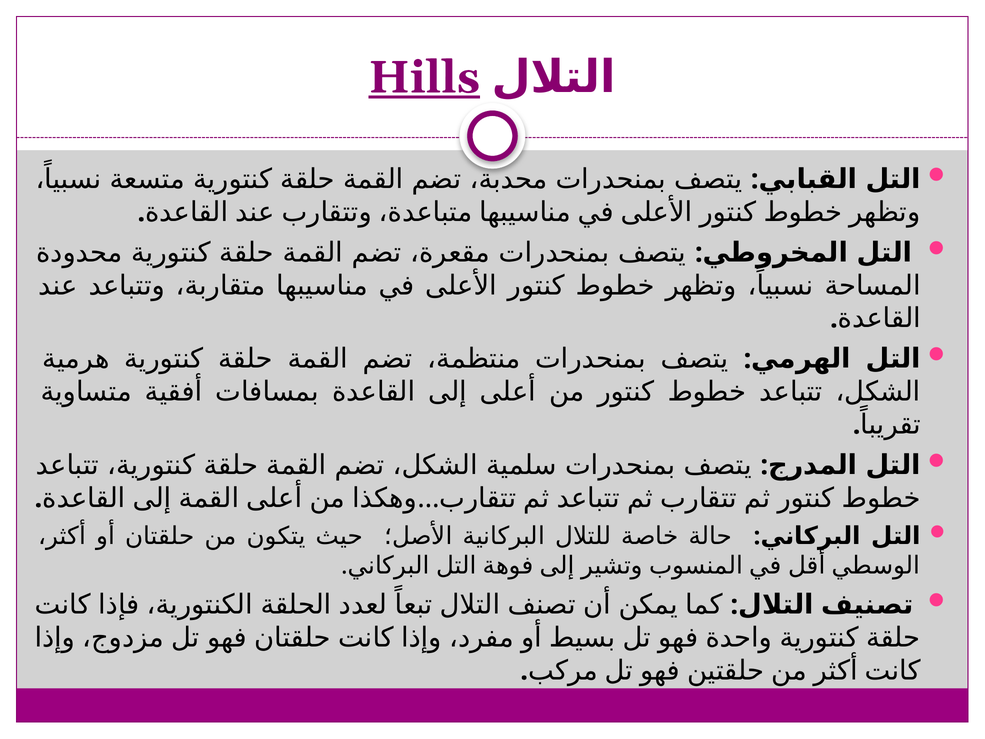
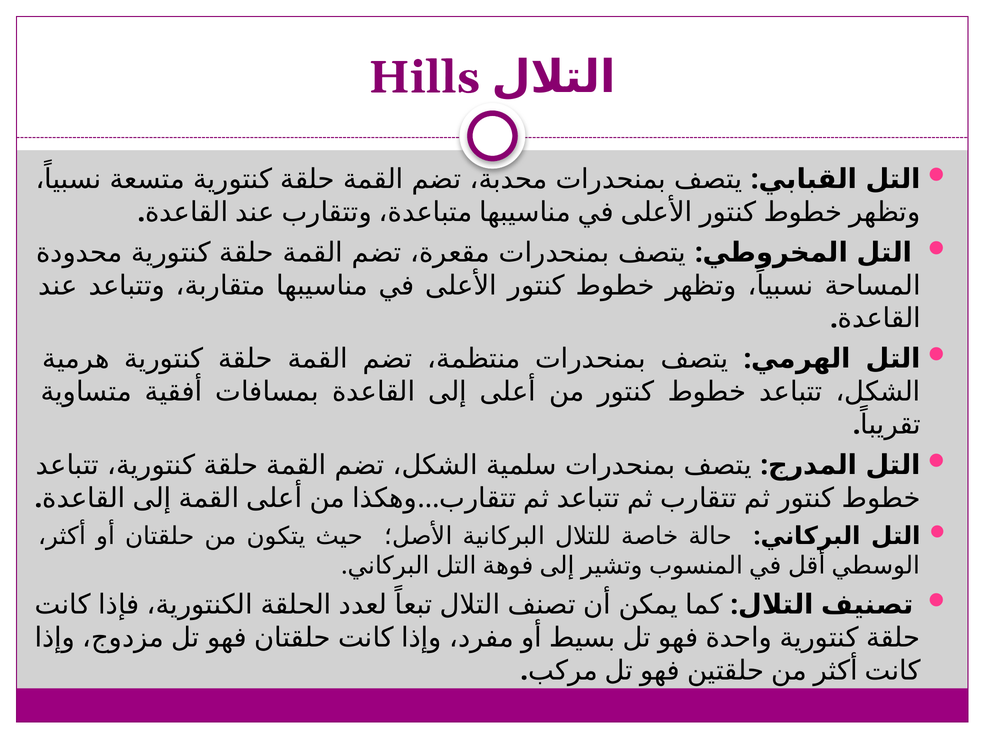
Hills underline: present -> none (424, 77)
